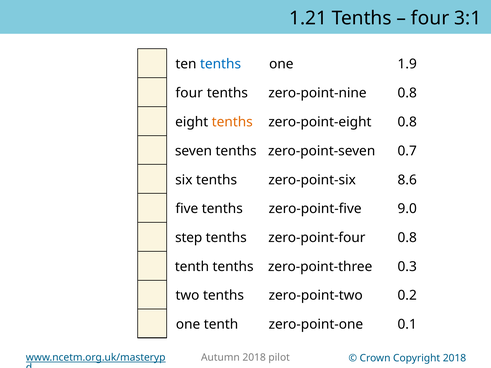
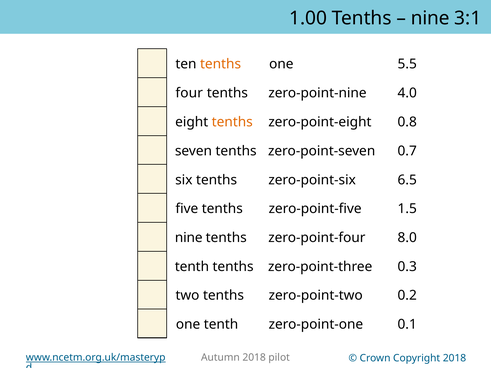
1.21: 1.21 -> 1.00 (308, 18)
four: four -> nine (430, 18)
tenths colour: blue -> orange (221, 64)
1.9: 1.9 -> 5.5 (407, 64)
zero-point-nine 0.8: 0.8 -> 4.0 (407, 93)
8.6: 8.6 -> 6.5 (407, 180)
9.0: 9.0 -> 1.5 (407, 209)
step: step -> nine (189, 238)
zero-point-four 0.8: 0.8 -> 8.0 (407, 238)
